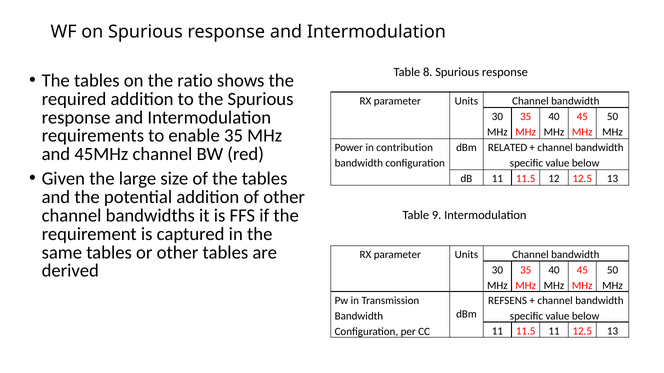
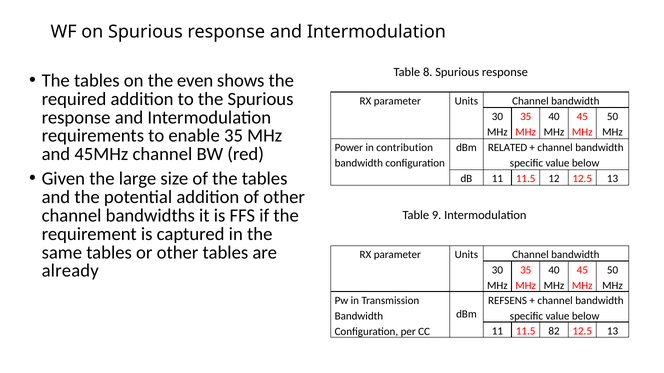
ratio: ratio -> even (195, 81)
derived: derived -> already (70, 271)
11.5 11: 11 -> 82 (554, 331)
